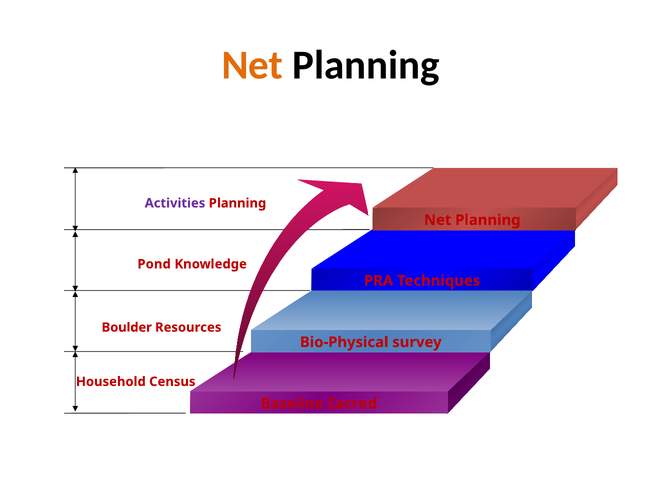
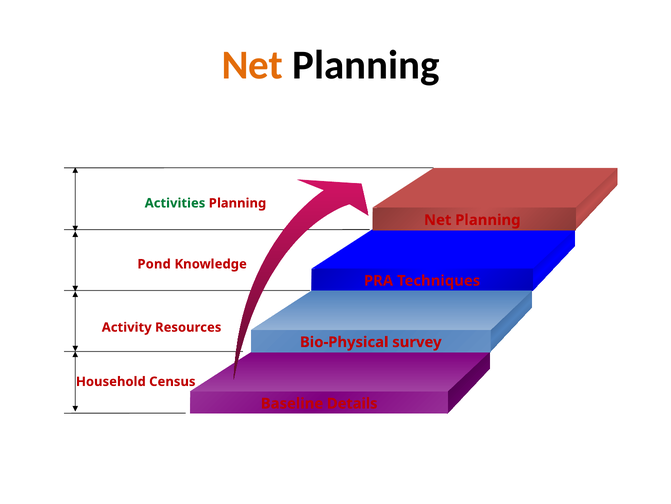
Activities colour: purple -> green (175, 203)
Boulder: Boulder -> Activity (127, 327)
Sacred: Sacred -> Details (352, 403)
